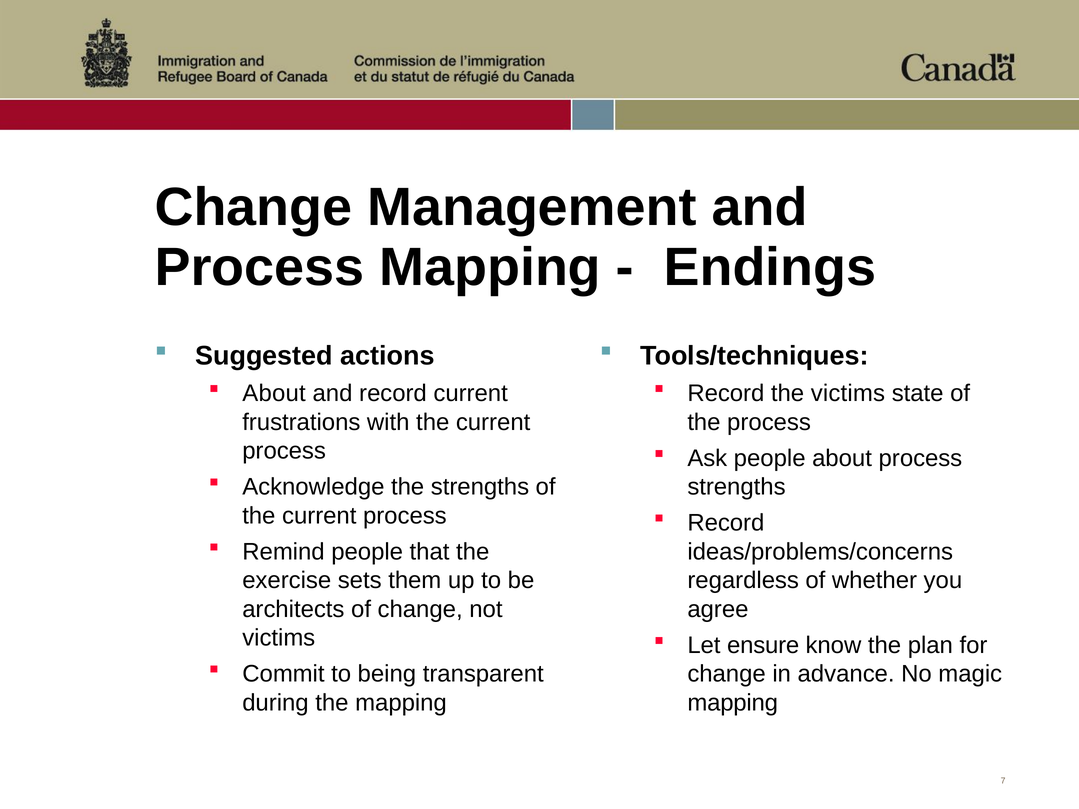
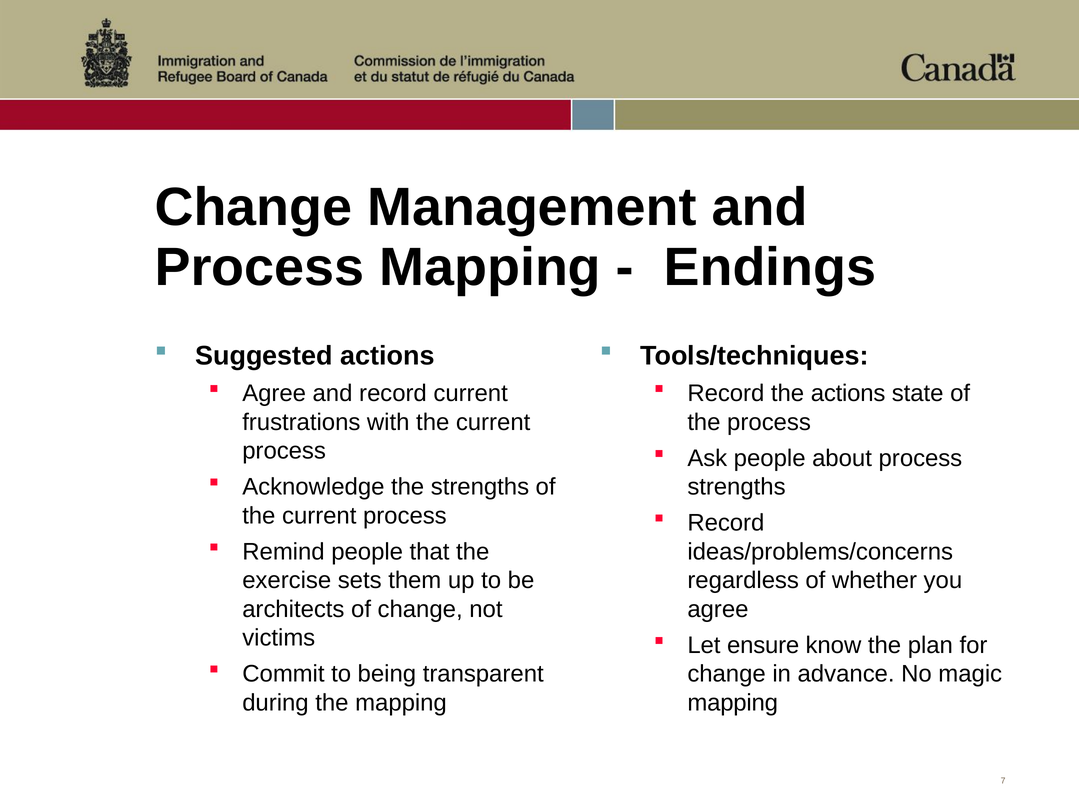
About: About -> Agree (274, 394)
the victims: victims -> actions (848, 394)
